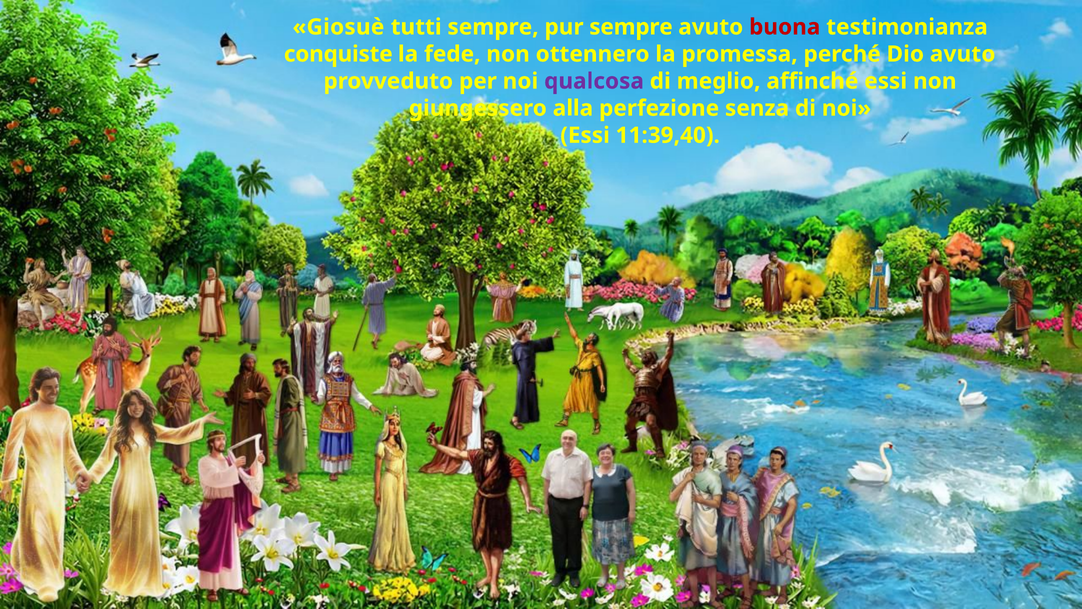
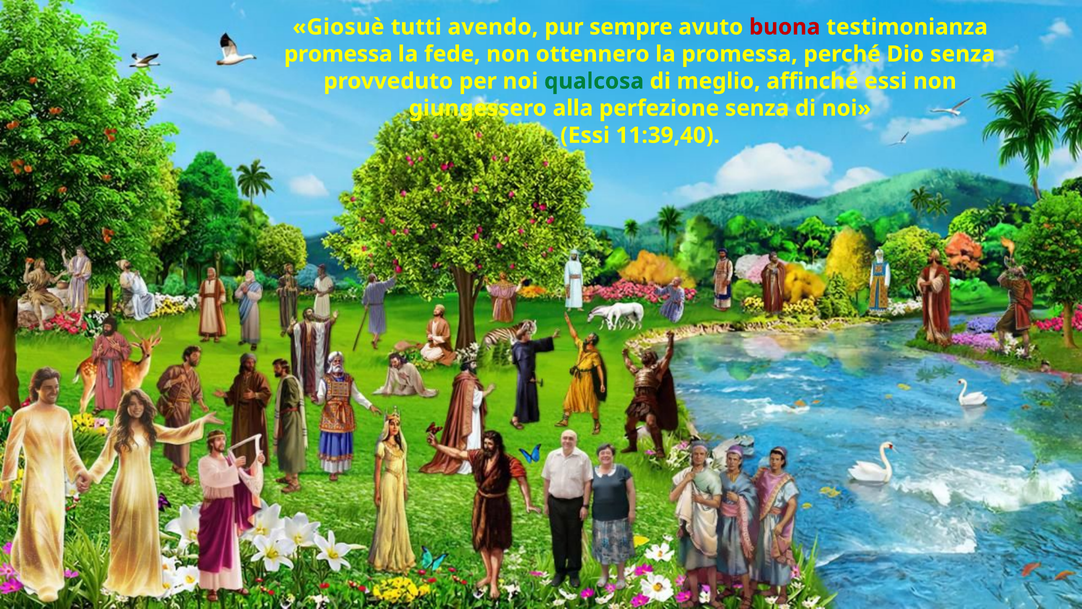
tutti sempre: sempre -> avendo (493, 27)
conquiste: conquiste -> promessa (338, 54)
Dio avuto: avuto -> senza (963, 54)
qualcosa colour: purple -> green (594, 81)
